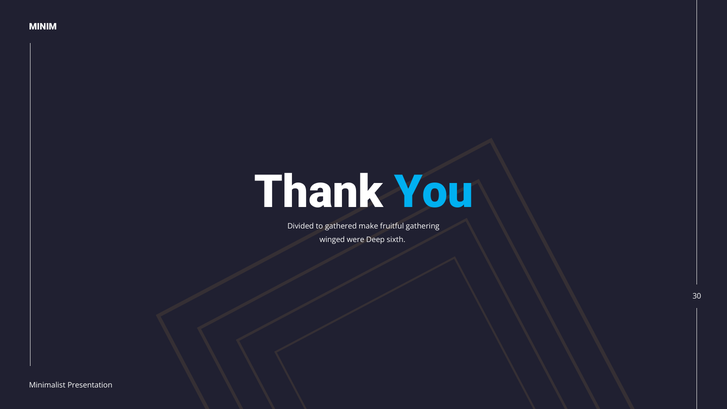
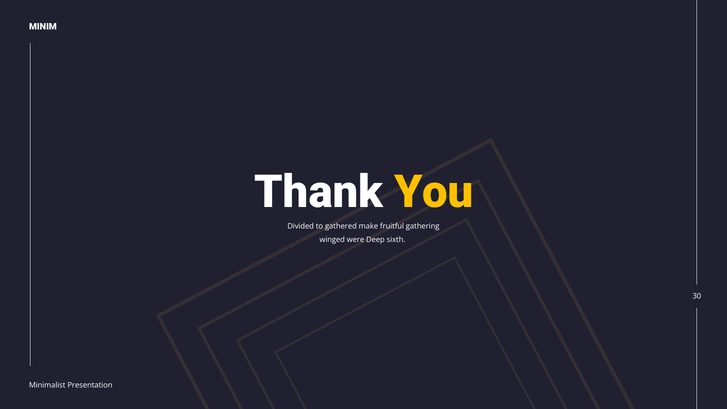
You colour: light blue -> yellow (434, 192)
